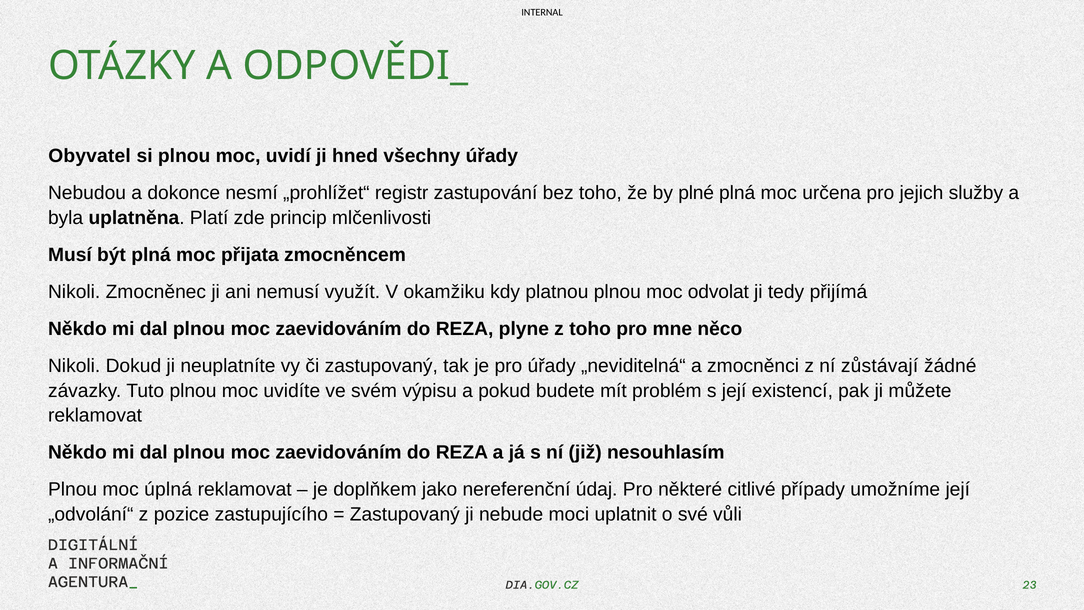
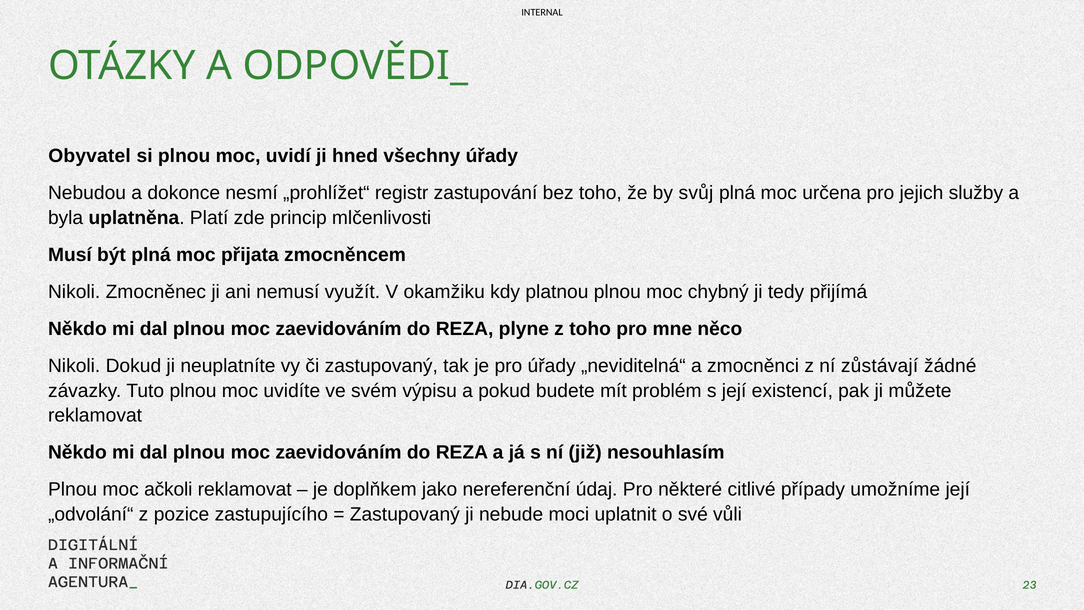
plné: plné -> svůj (696, 193)
odvolat: odvolat -> chybný (718, 292)
úplná: úplná -> ačkoli (168, 489)
